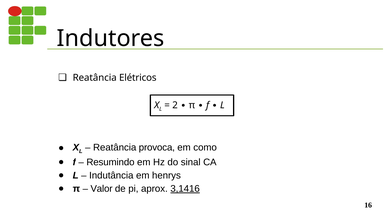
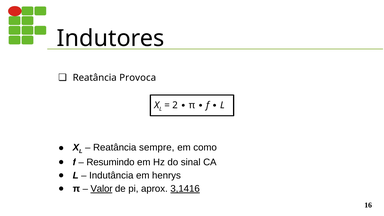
Elétricos: Elétricos -> Provoca (138, 78)
provoca: provoca -> sempre (157, 147)
Valor underline: none -> present (102, 189)
